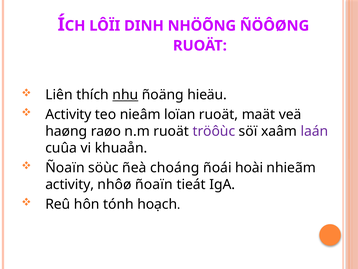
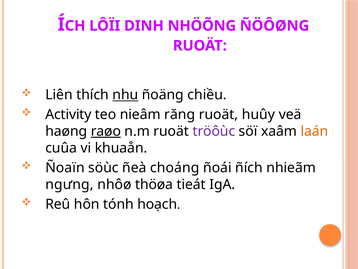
hieäu: hieäu -> chiều (207, 95)
loïan: loïan -> răng (180, 114)
maät: maät -> huûy (258, 114)
raøo underline: none -> present (106, 131)
laán colour: purple -> orange (314, 131)
hoài: hoài -> ñích (249, 167)
activity: activity -> ngưng (70, 184)
nhôø ñoaïn: ñoaïn -> thöøa (154, 184)
